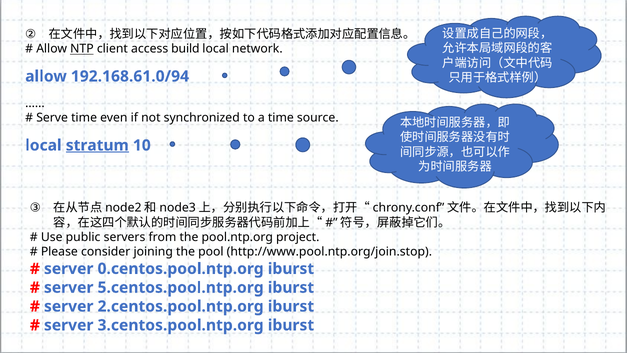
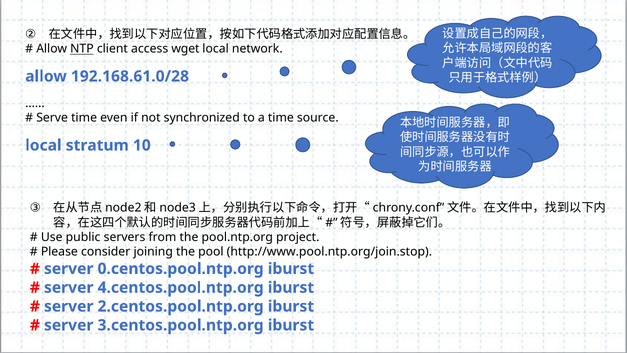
build: build -> wget (185, 49)
192.168.61.0/94: 192.168.61.0/94 -> 192.168.61.0/28 (130, 76)
stratum underline: present -> none (97, 145)
5.centos.pool.ntp.org: 5.centos.pool.ntp.org -> 4.centos.pool.ntp.org (181, 287)
